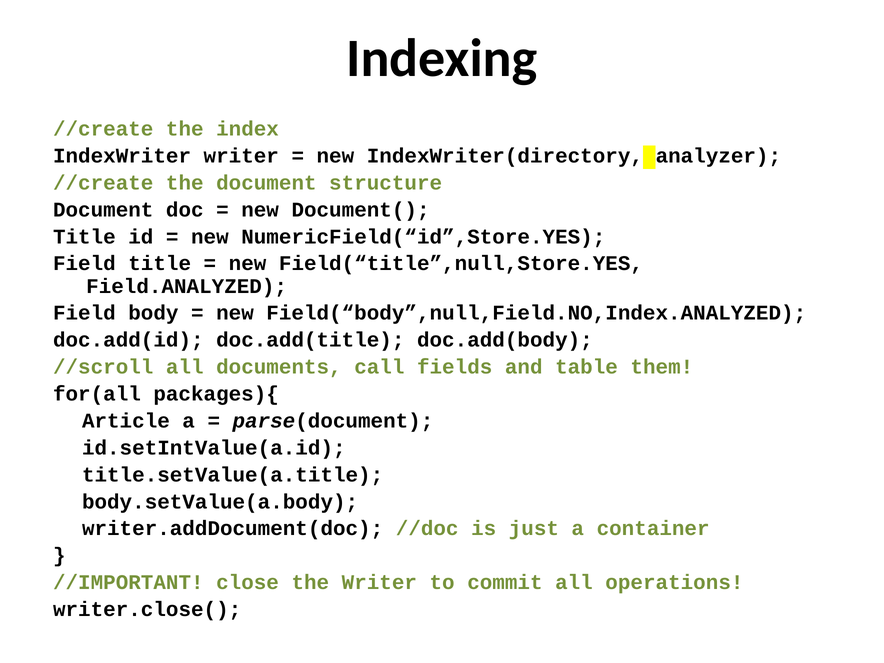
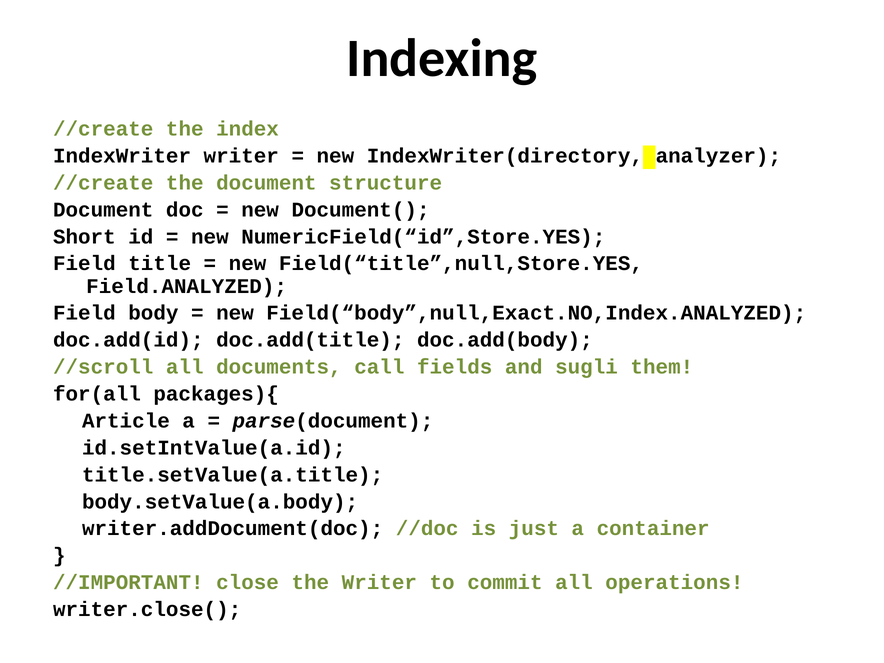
Title: Title -> Short (84, 237)
Field(“body”,null,Field.NO,Index.ANALYZED: Field(“body”,null,Field.NO,Index.ANALYZED -> Field(“body”,null,Exact.NO,Index.ANALYZED (536, 313)
table: table -> sugli (587, 367)
